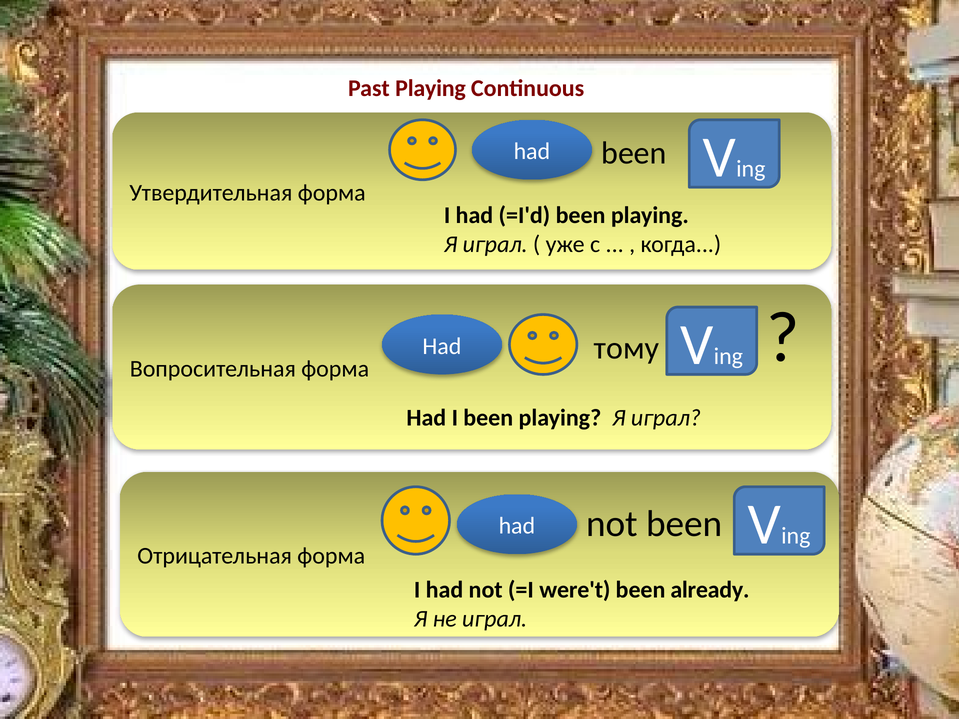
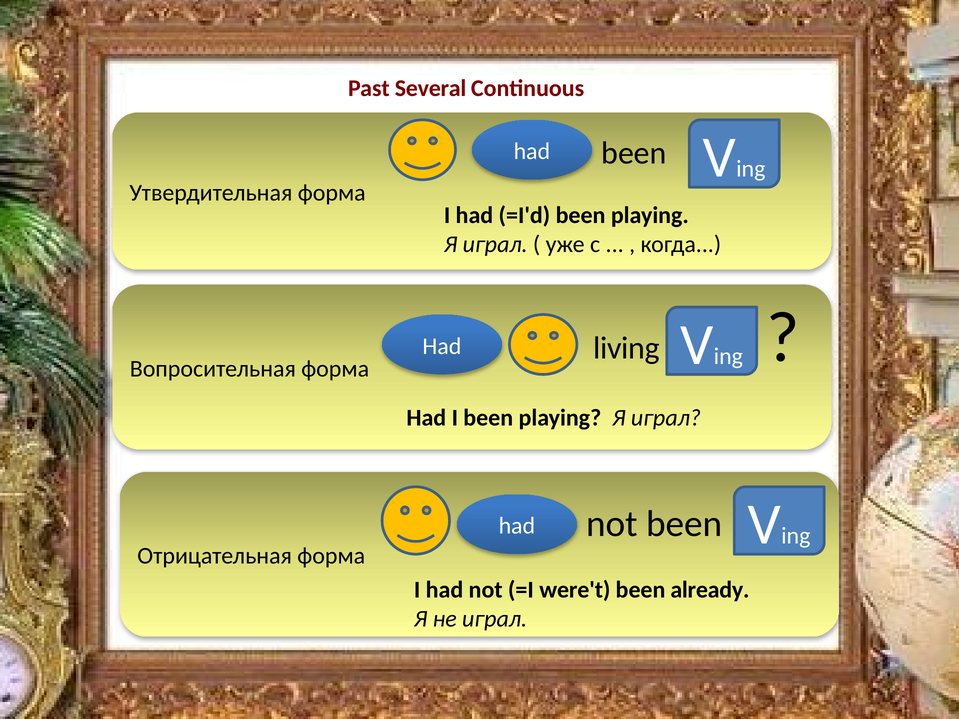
Past Playing: Playing -> Several (431, 88)
тому: тому -> living (627, 348)
